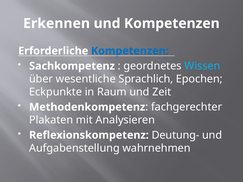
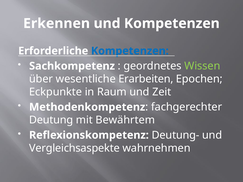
Wissen colour: light blue -> light green (202, 66)
Sprachlich: Sprachlich -> Erarbeiten (146, 79)
Plakaten: Plakaten -> Deutung (51, 120)
Analysieren: Analysieren -> Bewährtem (125, 120)
Aufgabenstellung: Aufgabenstellung -> Vergleichsaspekte (74, 148)
